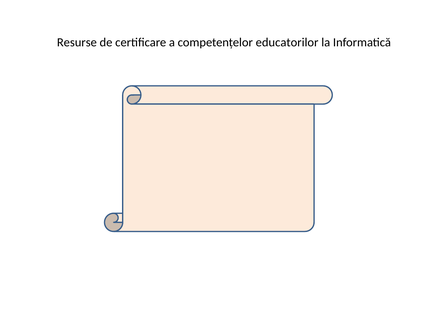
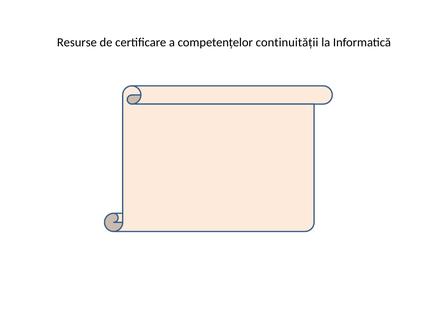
educatorilor: educatorilor -> continuității (287, 42)
